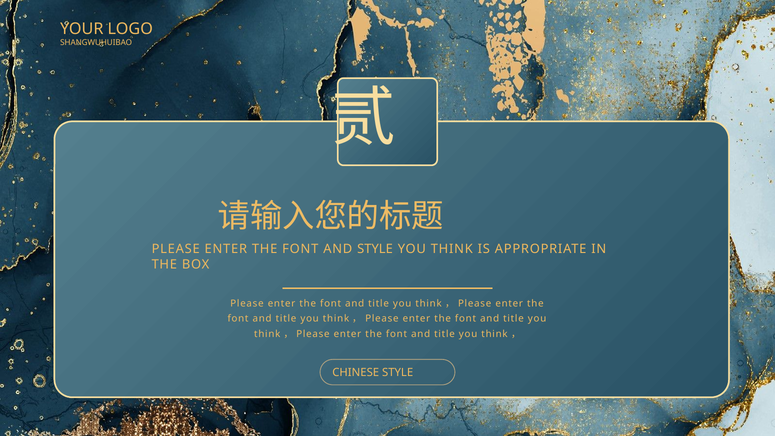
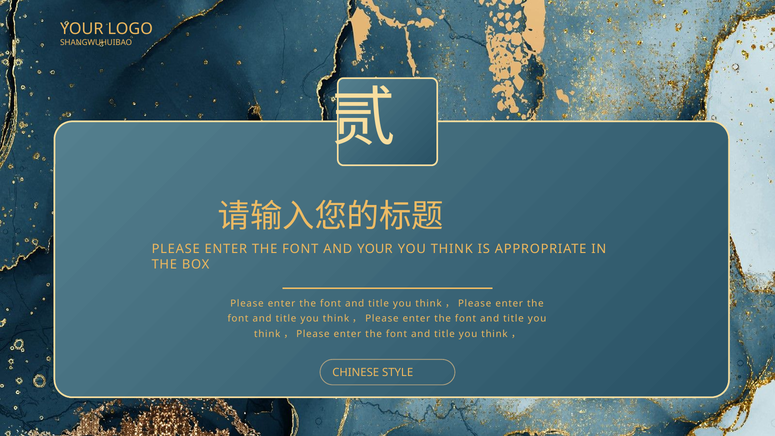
AND STYLE: STYLE -> YOUR (375, 249)
